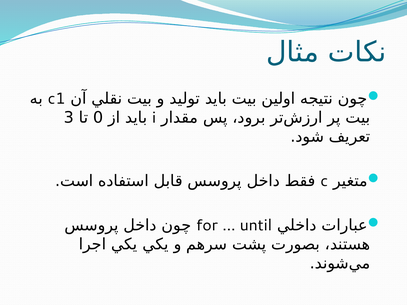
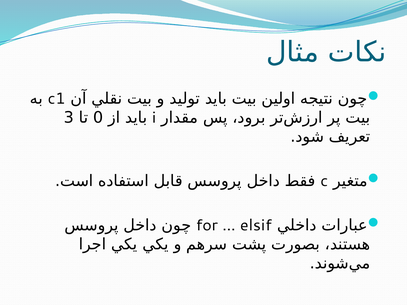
until: until -> elsif (256, 225)
